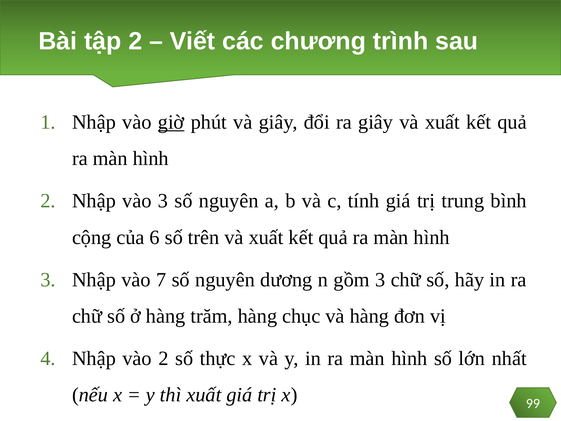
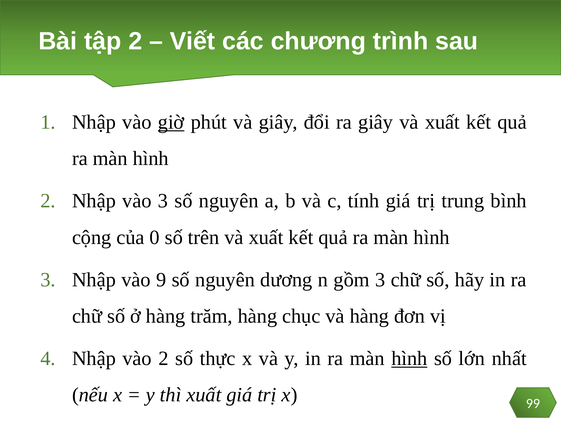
6: 6 -> 0 (155, 237)
7: 7 -> 9 (161, 279)
hình underline: none -> present (409, 358)
